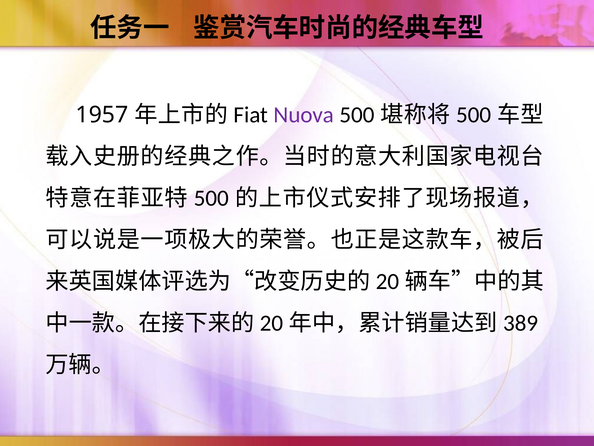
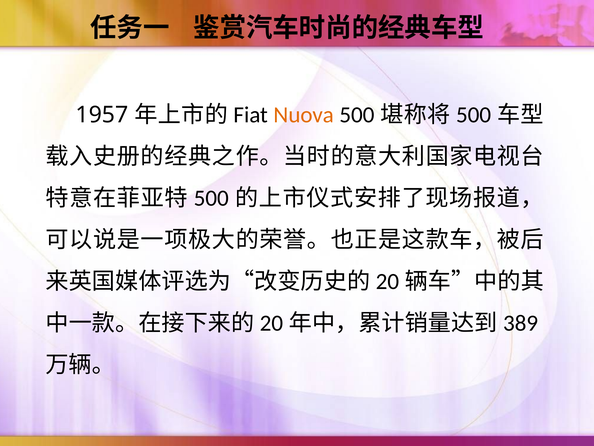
Nuova colour: purple -> orange (304, 115)
